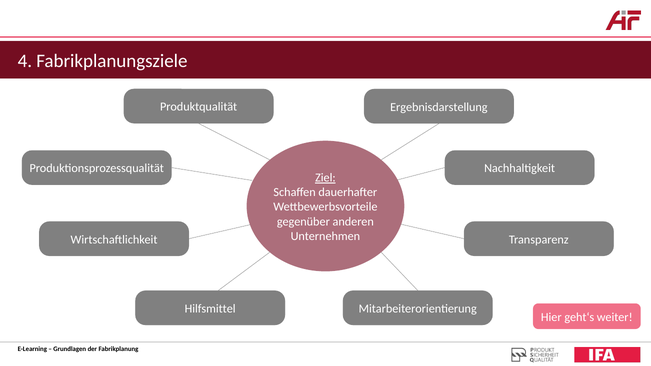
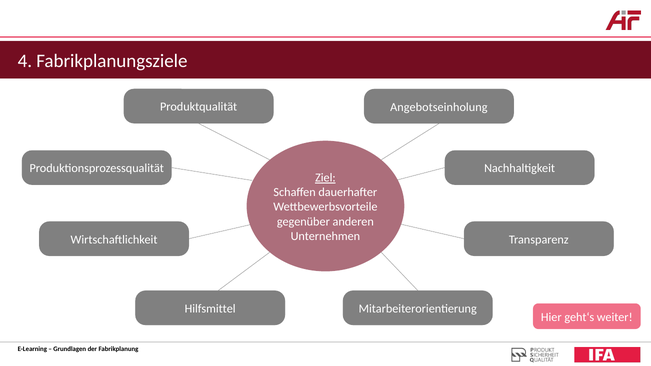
Ergebnisdarstellung: Ergebnisdarstellung -> Angebotseinholung (439, 107)
